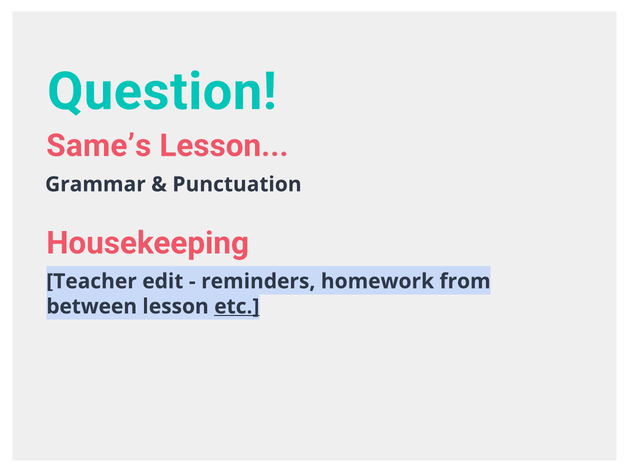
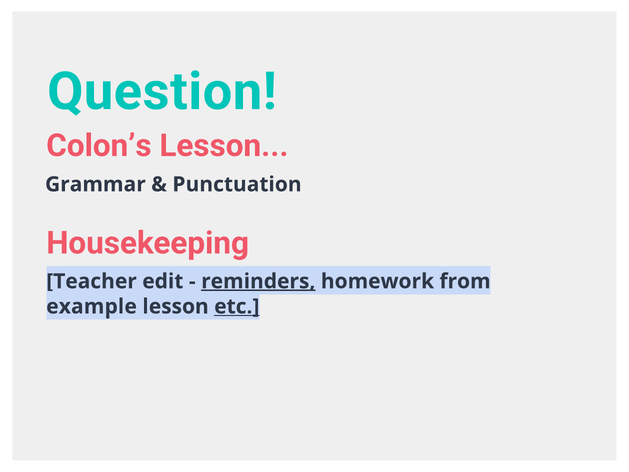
Same’s: Same’s -> Colon’s (99, 146)
reminders underline: none -> present (258, 281)
between: between -> example (92, 306)
